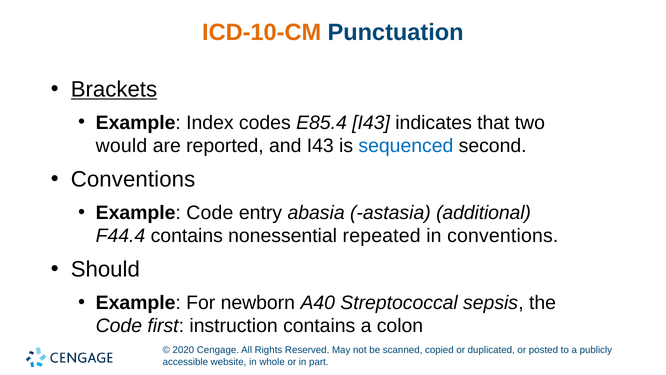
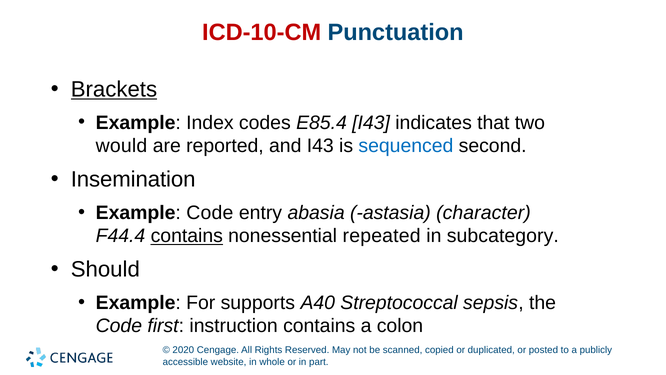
ICD-10-CM colour: orange -> red (262, 32)
Conventions: Conventions -> Insemination (133, 179)
additional: additional -> character (483, 212)
contains underline: none -> present (187, 236)
in conventions: conventions -> subcategory (503, 236)
newborn: newborn -> supports (258, 302)
